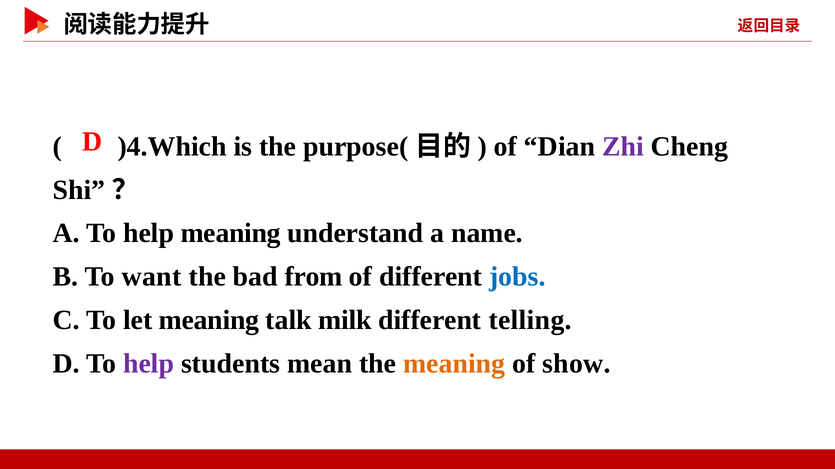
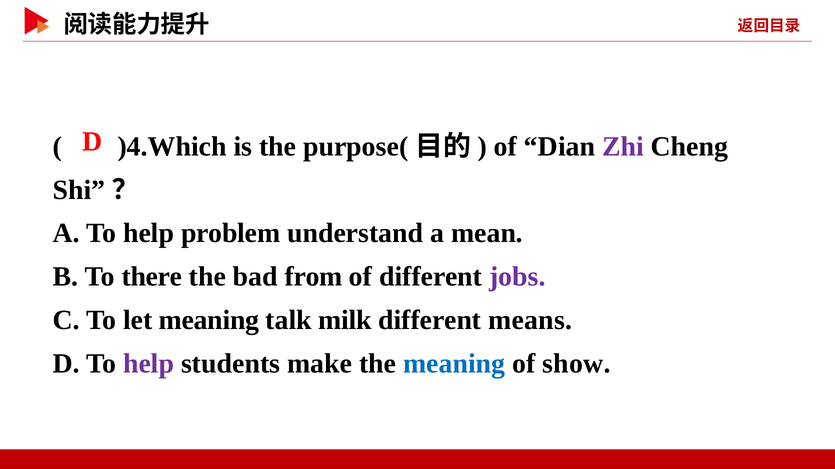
help meaning: meaning -> problem (231, 234)
name: name -> mean (487, 234)
want: want -> there (152, 277)
jobs colour: blue -> purple (517, 277)
telling: telling -> means (530, 320)
mean: mean -> make (320, 364)
meaning colour: orange -> blue (454, 364)
